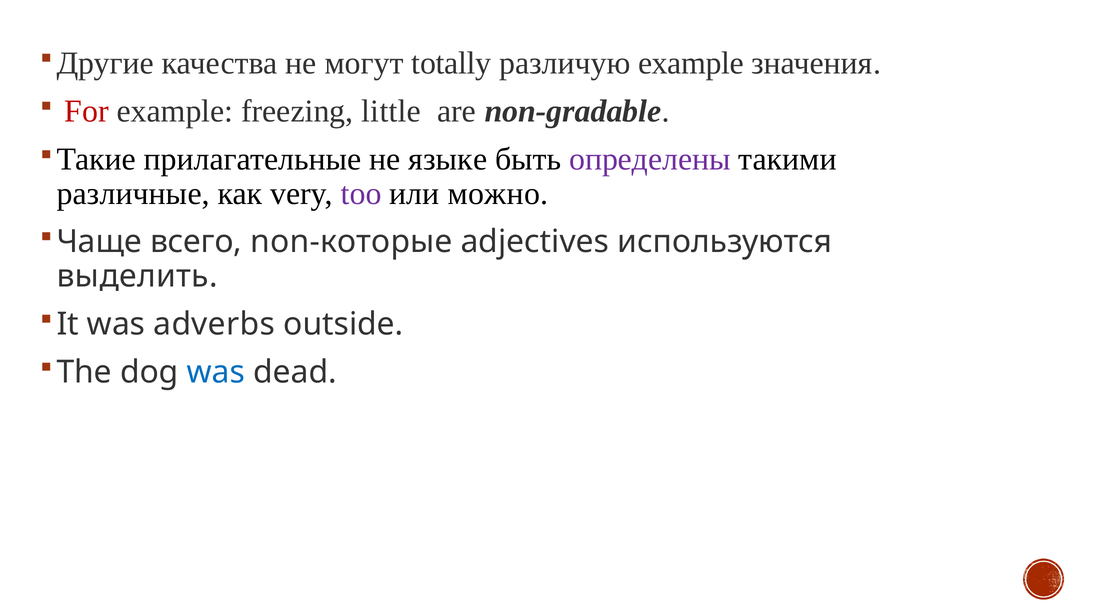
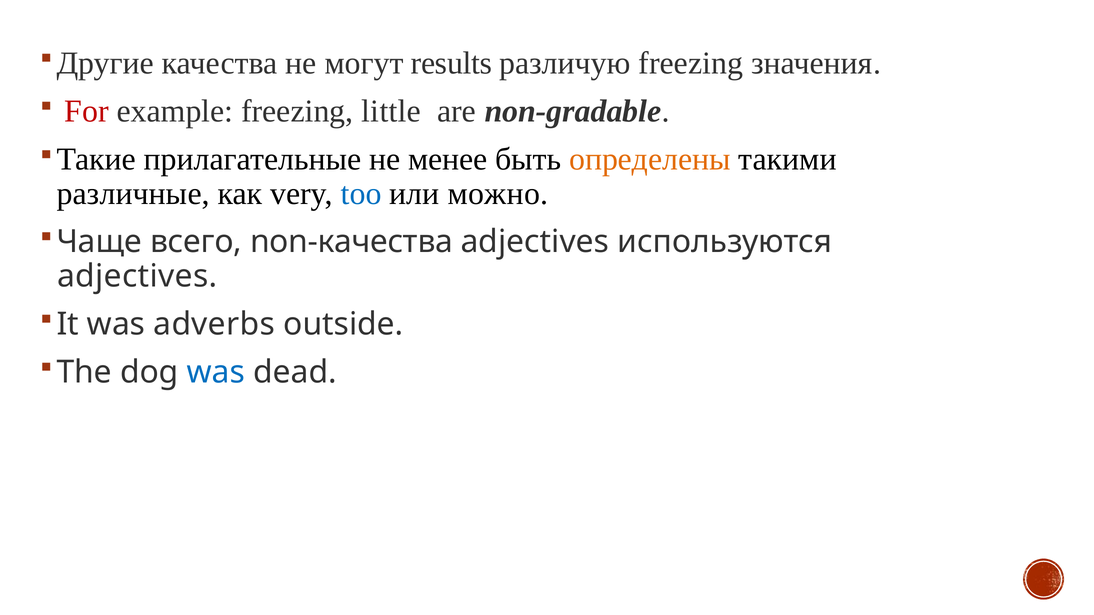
totally: totally -> results (451, 63)
различую example: example -> freezing (691, 63)
языке: языке -> менее (448, 159)
определены colour: purple -> orange (650, 159)
too colour: purple -> blue (361, 194)
non-которые: non-которые -> non-качества (351, 242)
выделить: выделить -> adjectives (137, 276)
